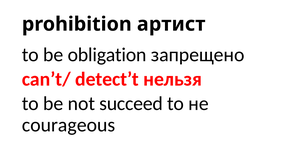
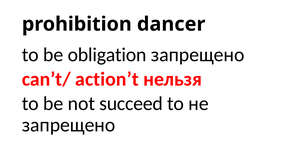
артист: артист -> dancer (171, 24)
detect’t: detect’t -> action’t (107, 79)
courageous: courageous -> запрещено (69, 125)
